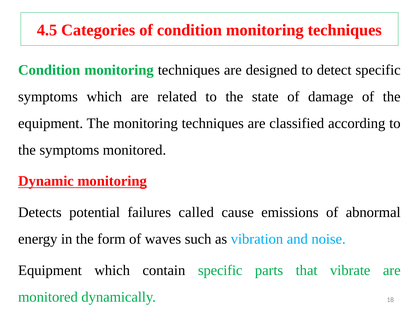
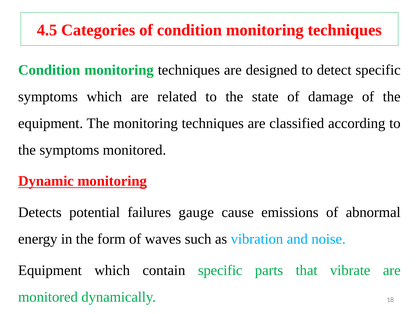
called: called -> gauge (196, 213)
